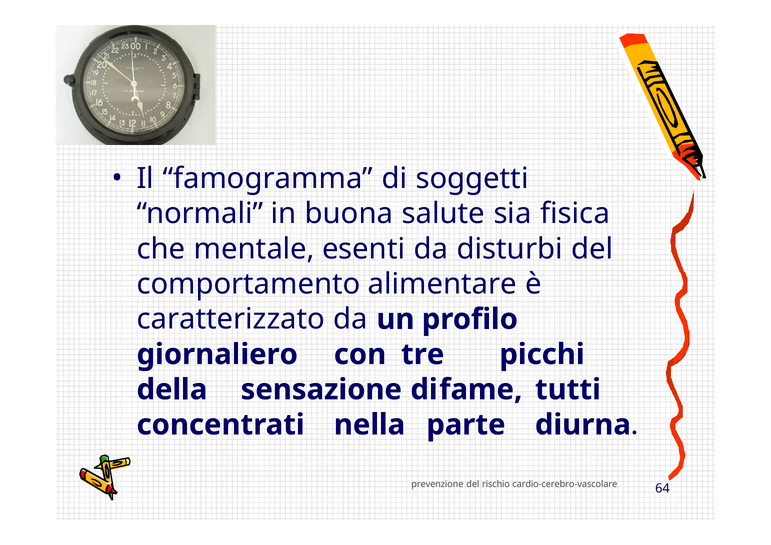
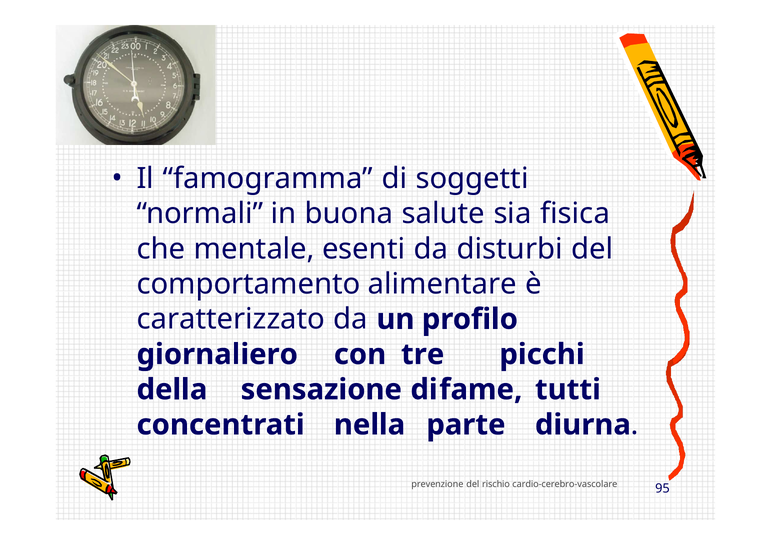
64: 64 -> 95 (662, 488)
